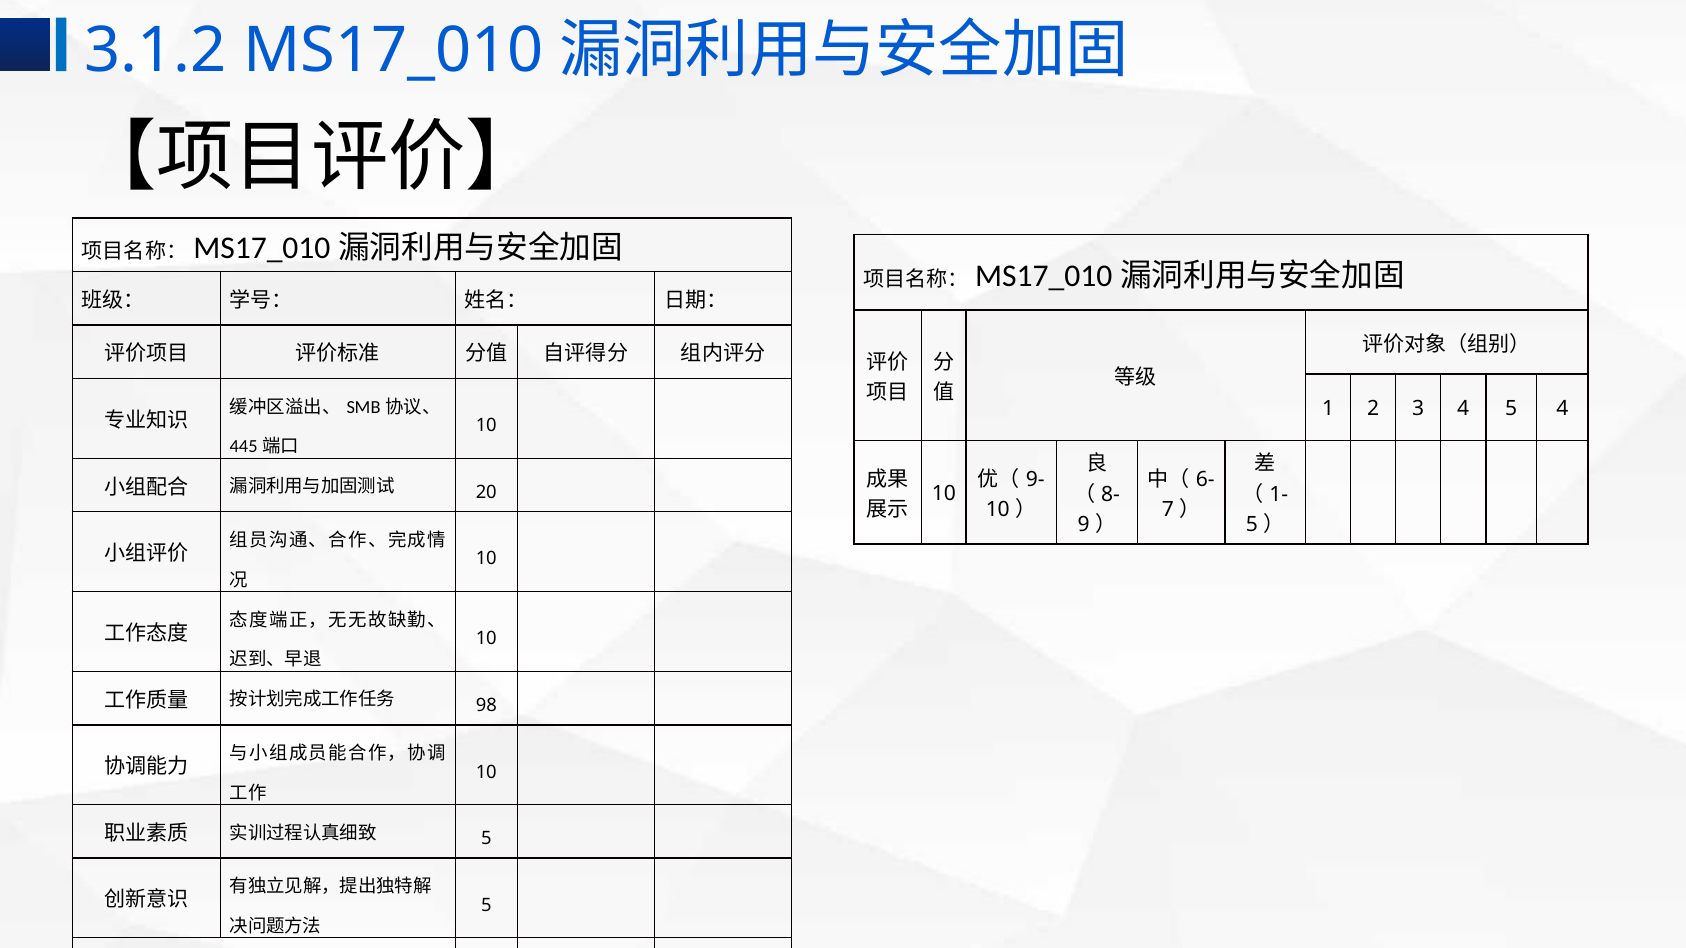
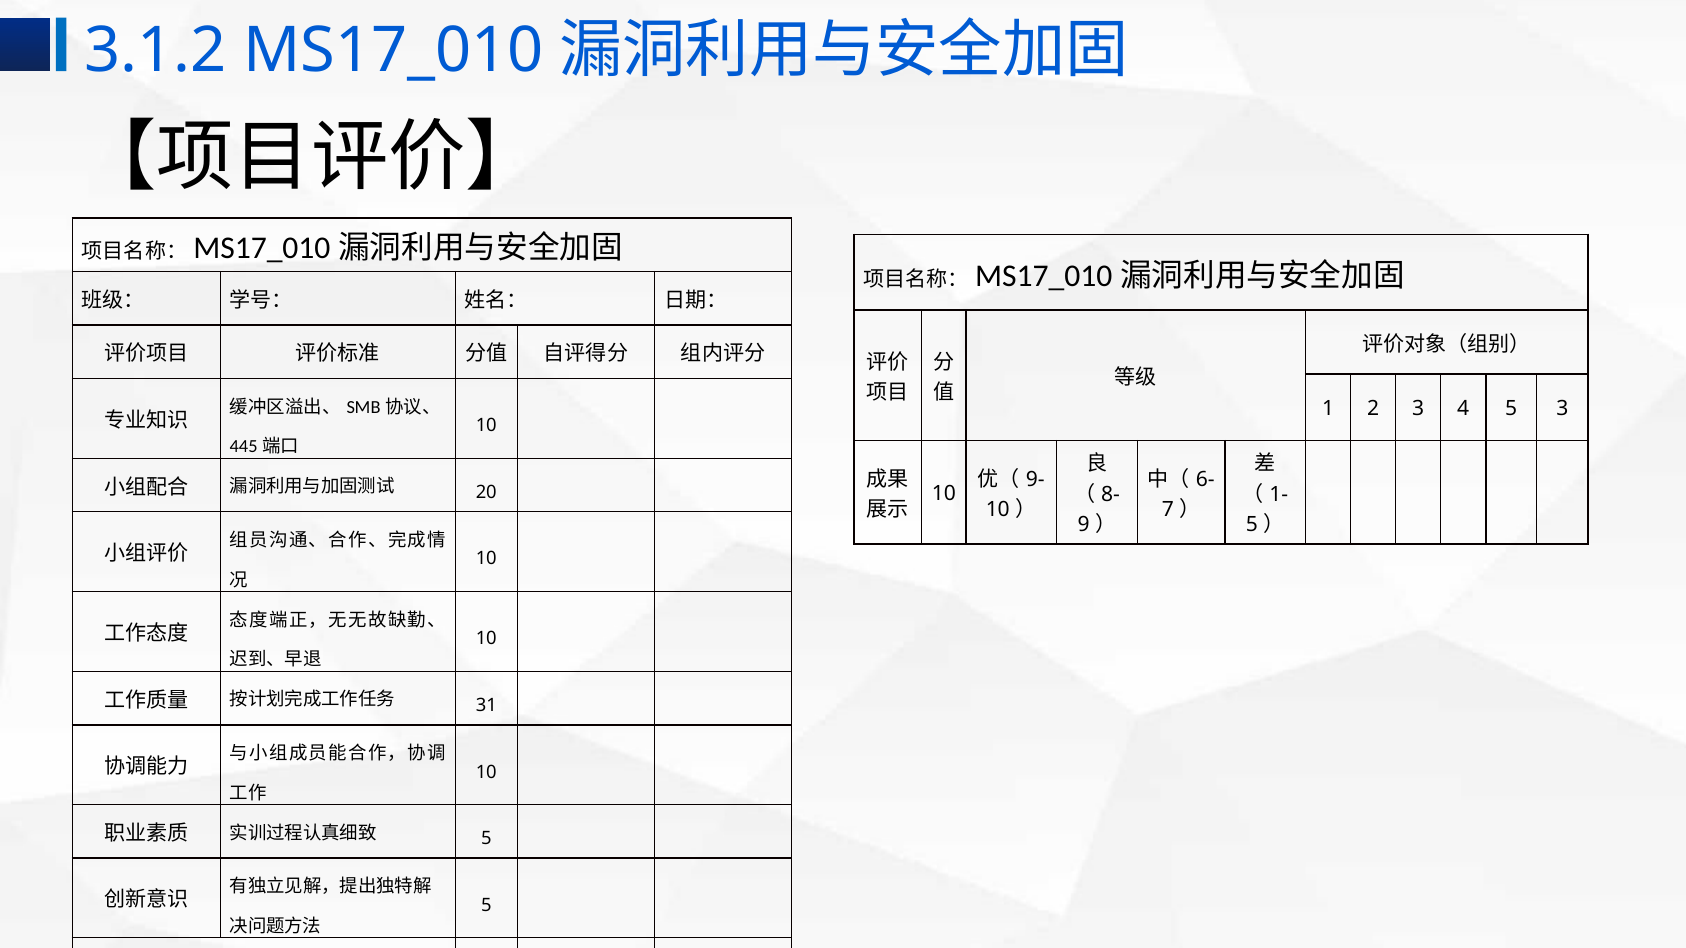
5 4: 4 -> 3 (1562, 409)
98: 98 -> 31 (486, 706)
